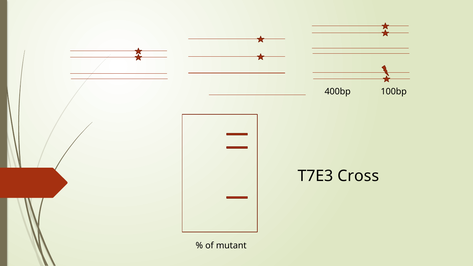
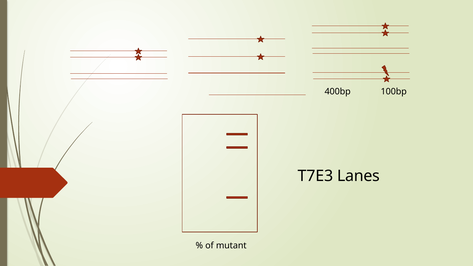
Cross: Cross -> Lanes (358, 176)
